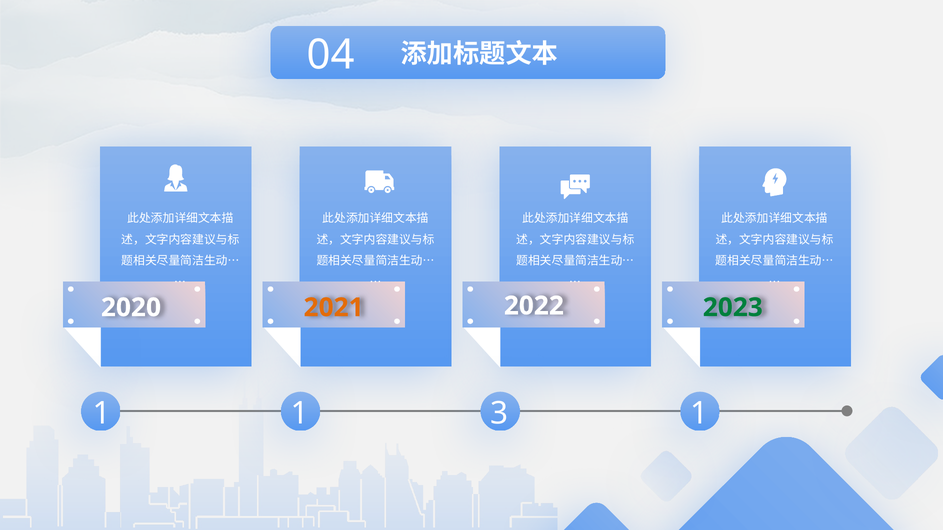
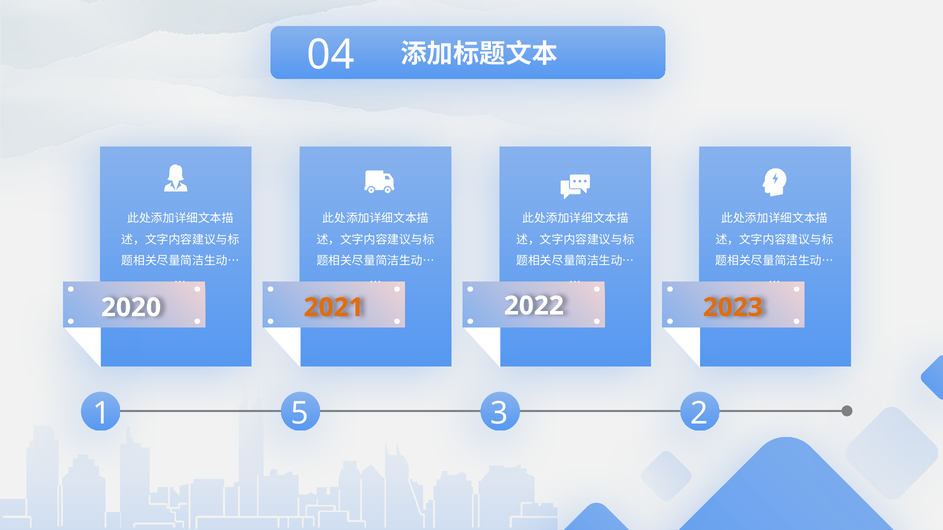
2023 colour: green -> orange (733, 308)
1 1: 1 -> 5 (300, 414)
3 1: 1 -> 2 (699, 414)
